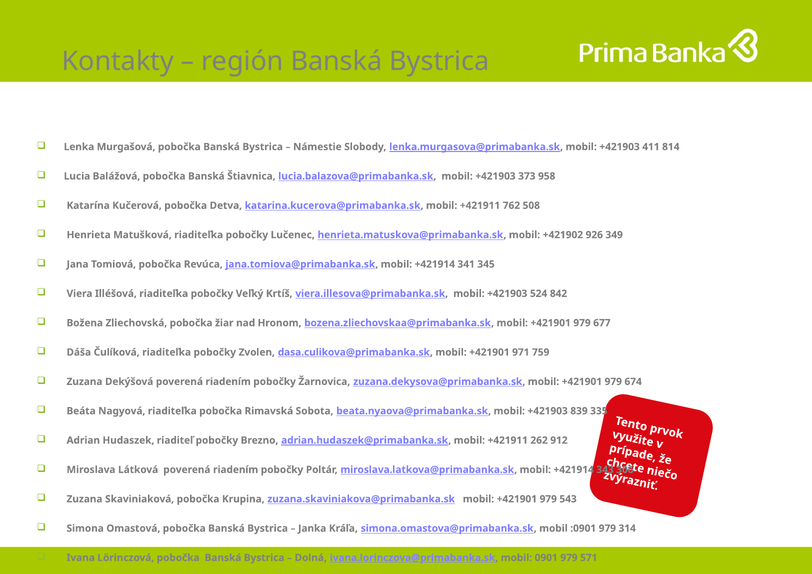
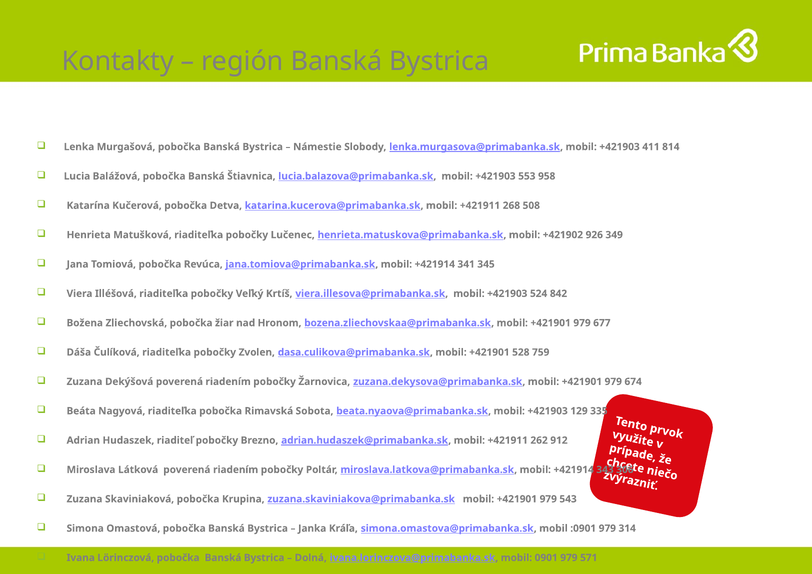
373: 373 -> 553 (527, 176)
762: 762 -> 268 (511, 206)
971: 971 -> 528 (521, 352)
839: 839 -> 129 (579, 411)
